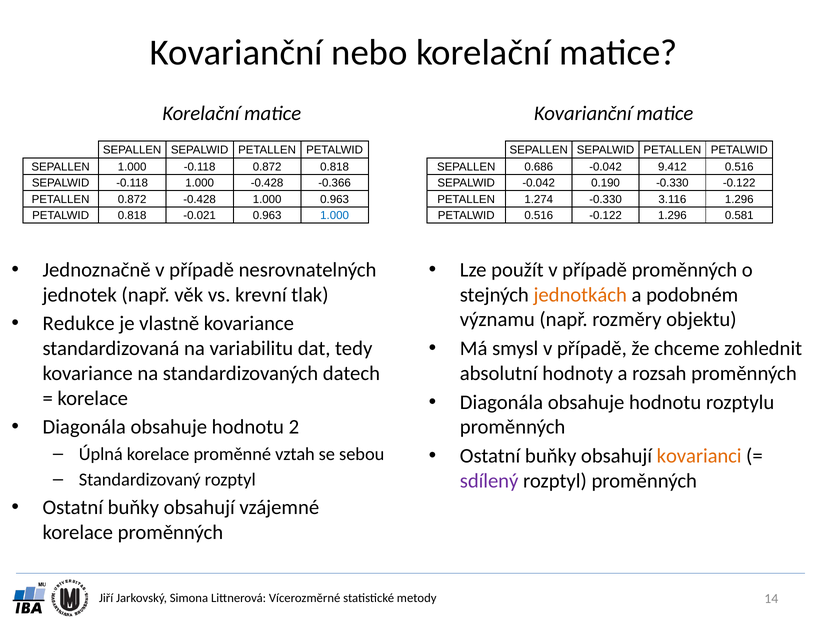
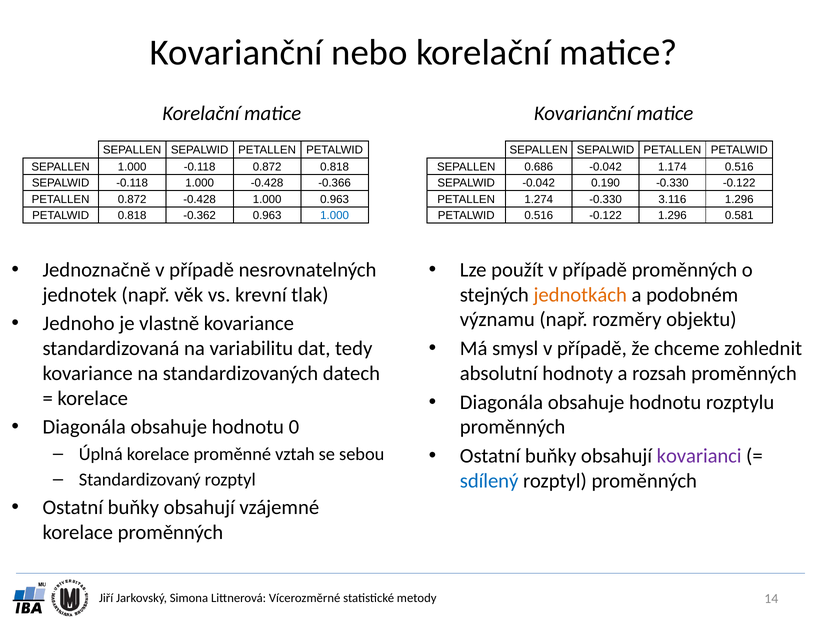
9.412: 9.412 -> 1.174 (672, 167)
-0.021: -0.021 -> -0.362 (200, 215)
Redukce: Redukce -> Jednoho (79, 324)
2: 2 -> 0 (294, 427)
kovarianci colour: orange -> purple (699, 456)
sdílený colour: purple -> blue (489, 481)
